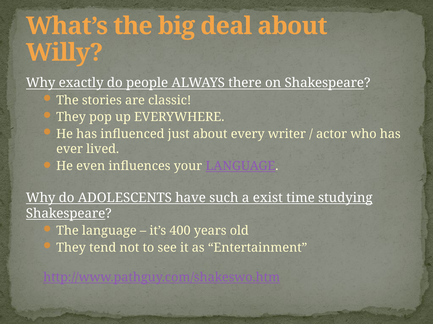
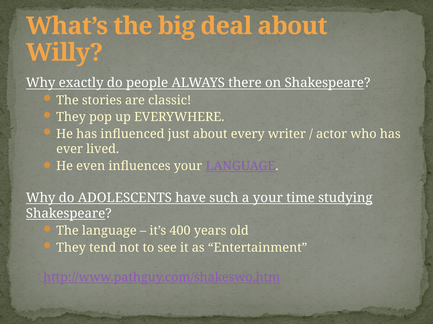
a exist: exist -> your (268, 198)
